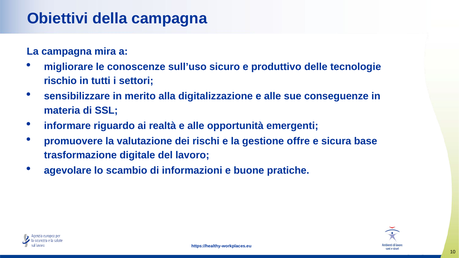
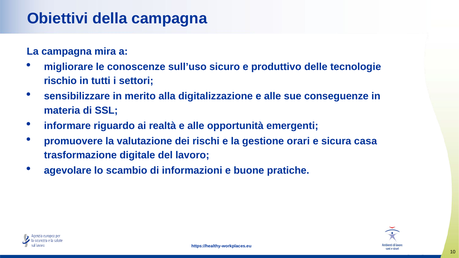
offre: offre -> orari (298, 141)
base: base -> casa (366, 141)
